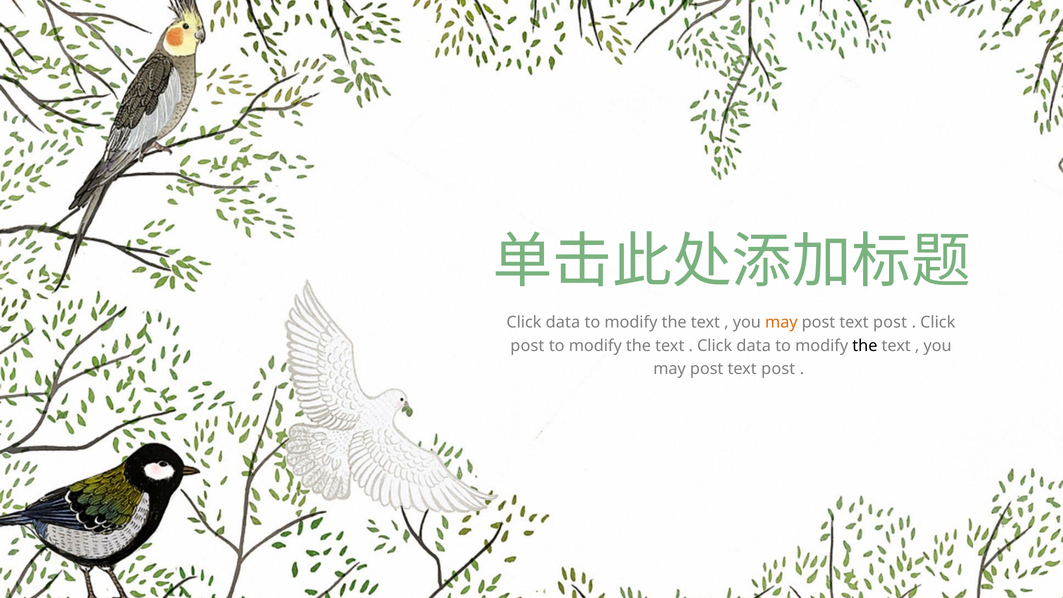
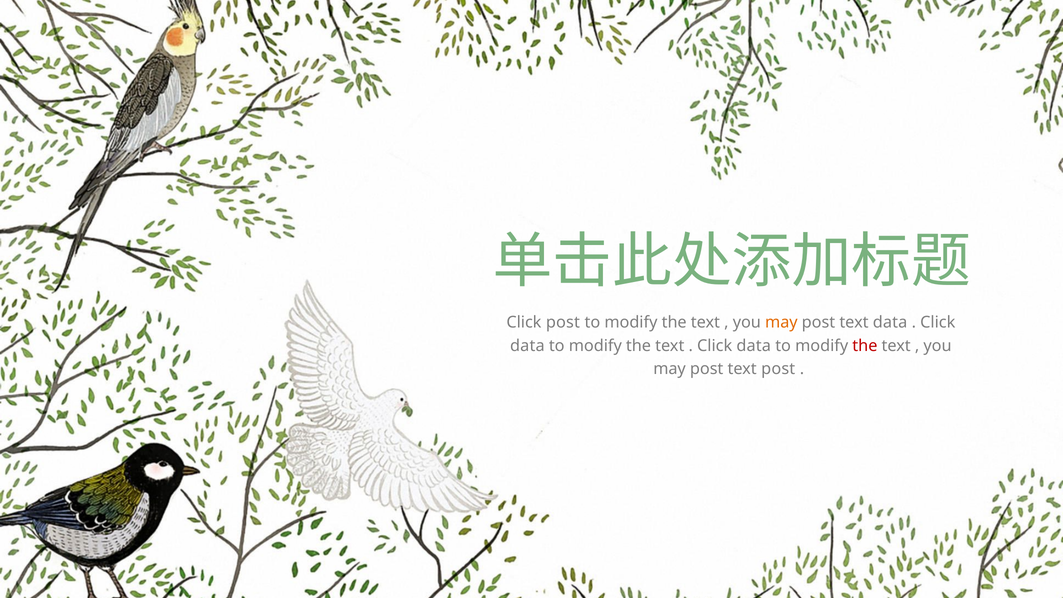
data: data -> post (563, 322)
post: post -> data (890, 322)
post: post -> data (527, 346)
the colour: black -> red (865, 346)
